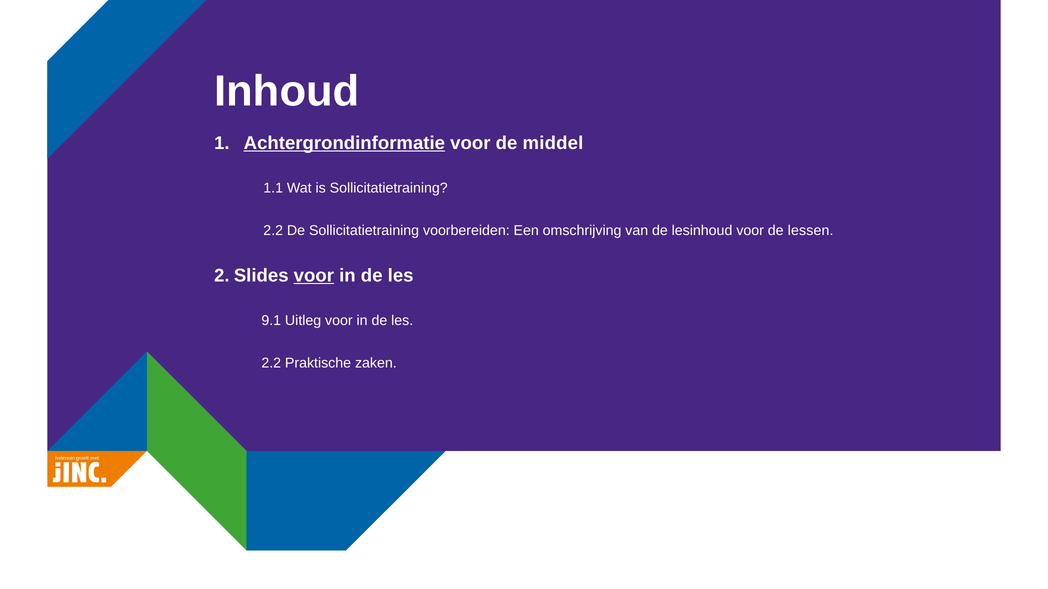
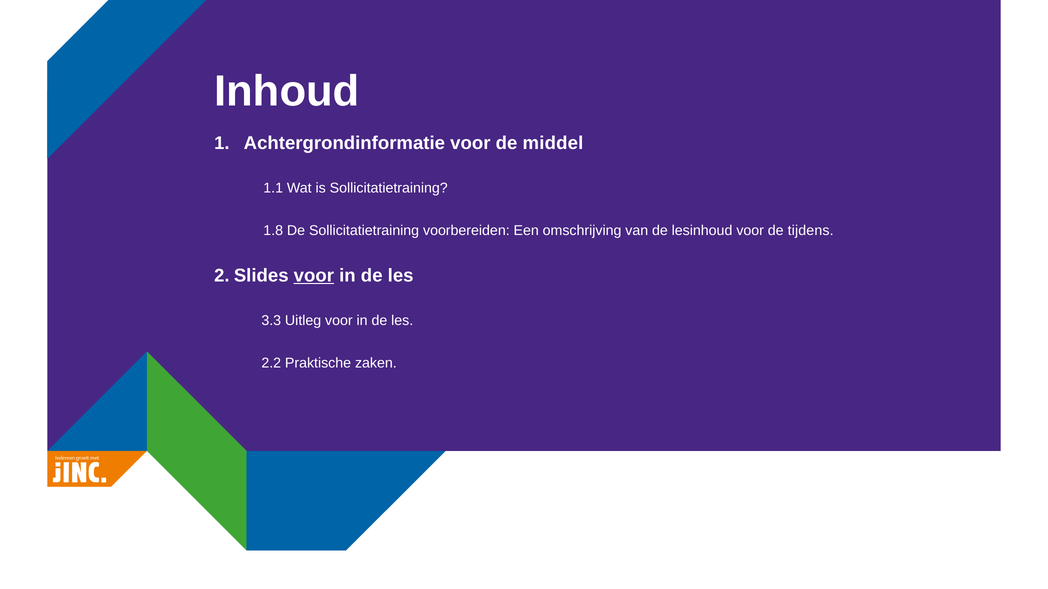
Achtergrondinformatie underline: present -> none (344, 143)
2.2: 2.2 -> 1.8 (273, 231)
lessen: lessen -> tijdens (811, 231)
9.1: 9.1 -> 3.3 (271, 321)
